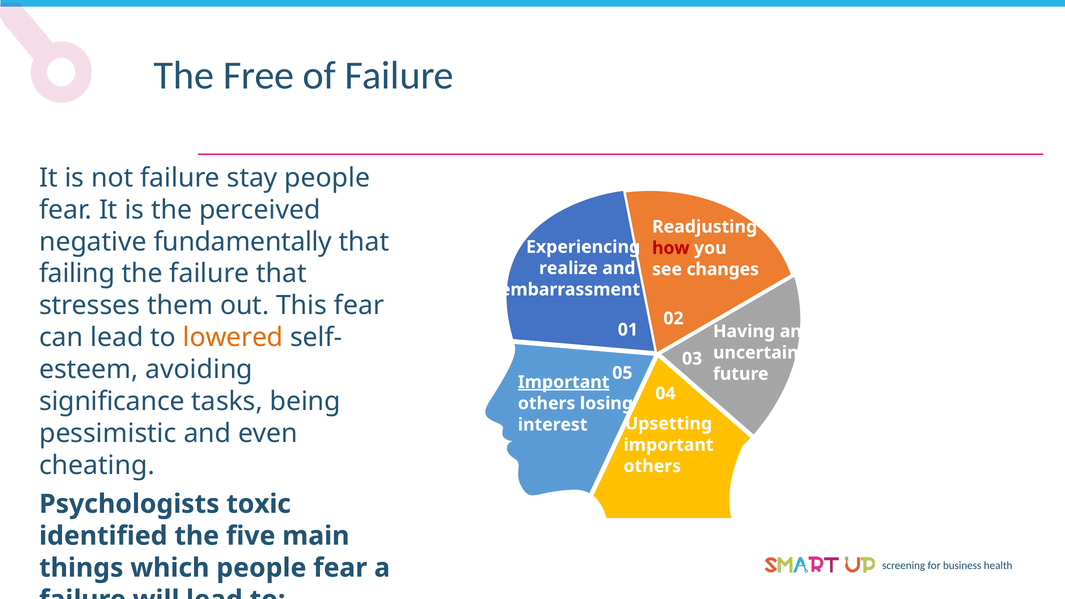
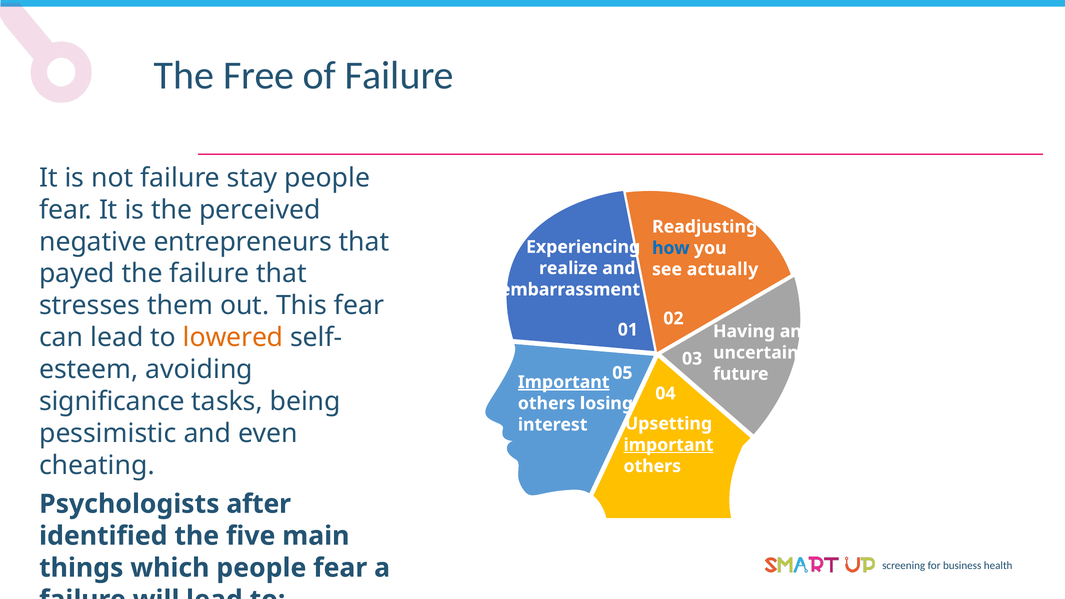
fundamentally: fundamentally -> entrepreneurs (243, 242)
how colour: red -> blue (671, 248)
failing: failing -> payed (77, 274)
changes: changes -> actually (723, 269)
important underline: none -> present (669, 445)
toxic: toxic -> after (259, 504)
